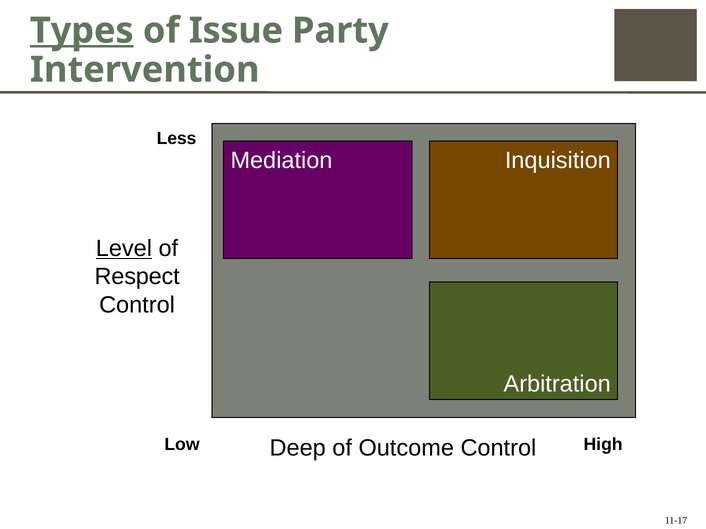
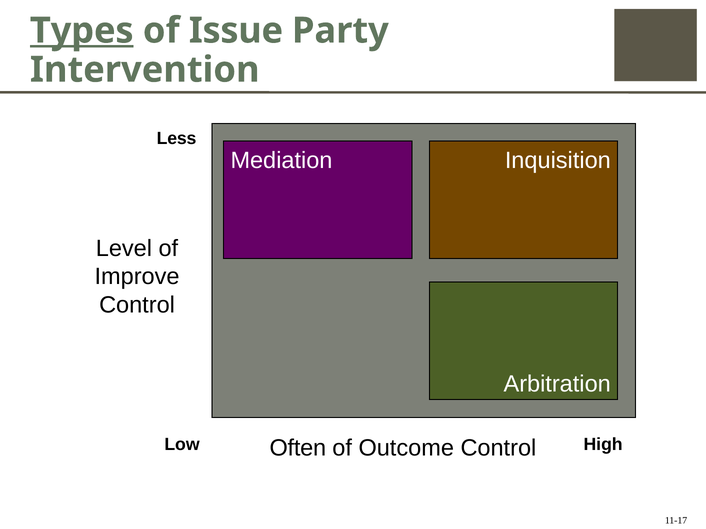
Level underline: present -> none (124, 249)
Respect: Respect -> Improve (137, 277)
Deep: Deep -> Often (298, 449)
